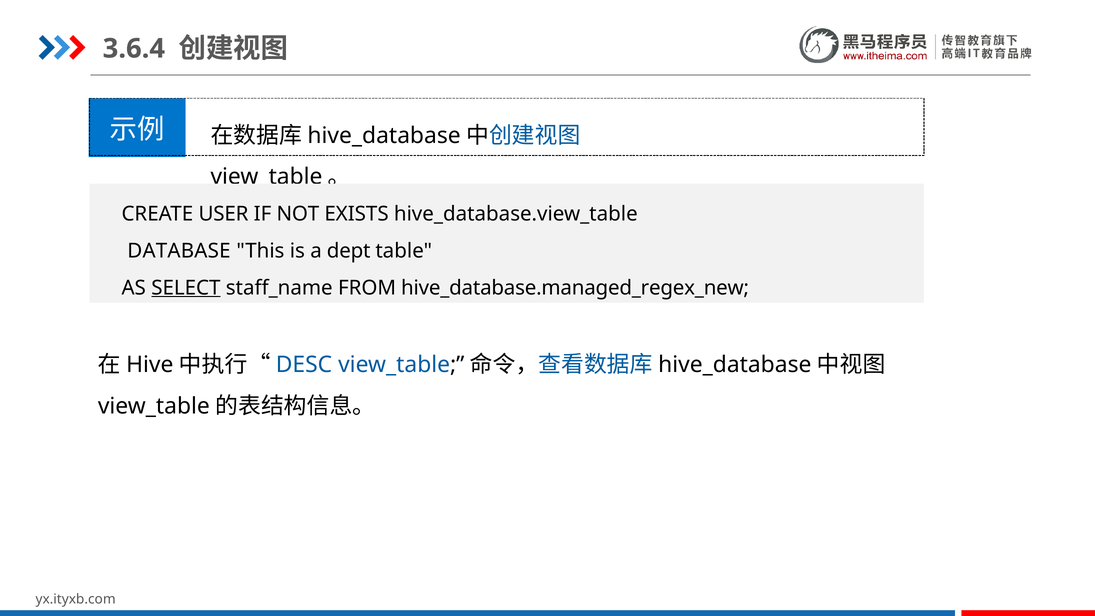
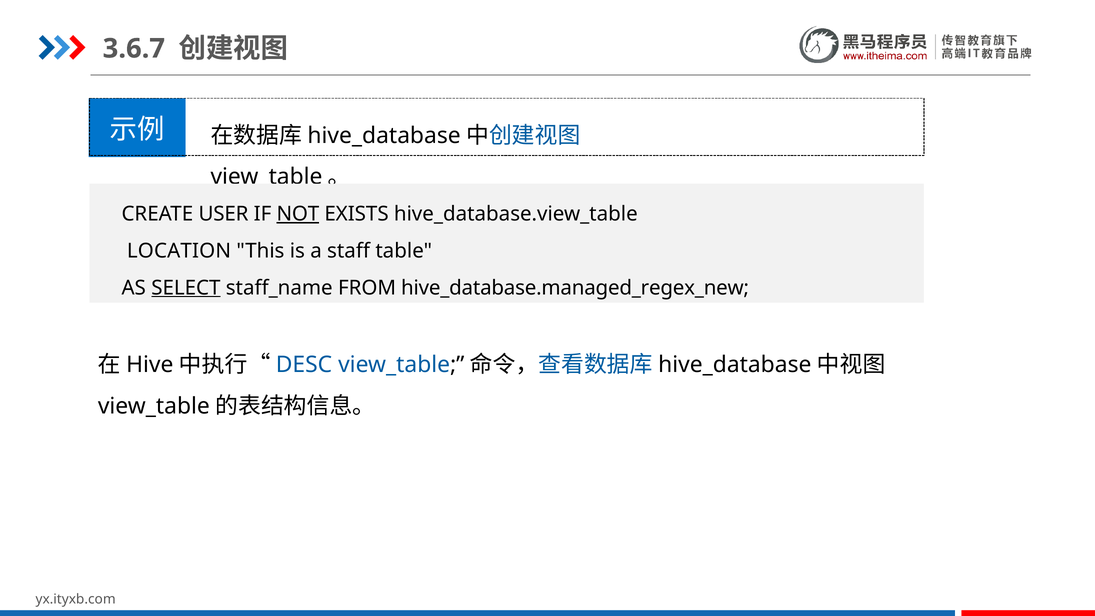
3.6.4: 3.6.4 -> 3.6.7 (134, 49)
NOT underline: none -> present (298, 214)
DATABASE: DATABASE -> LOCATION (179, 251)
dept: dept -> staff (349, 251)
